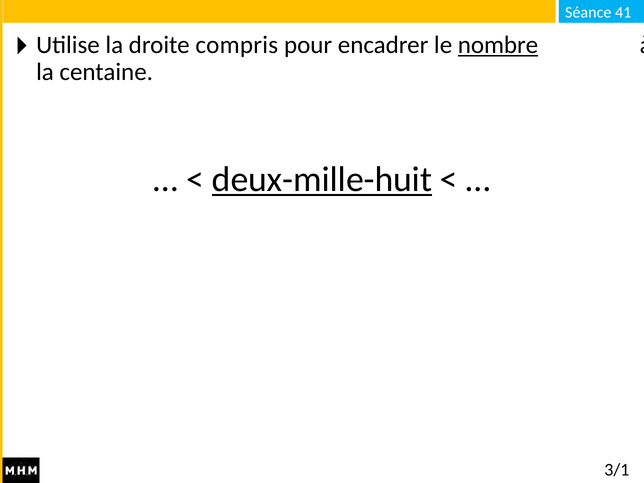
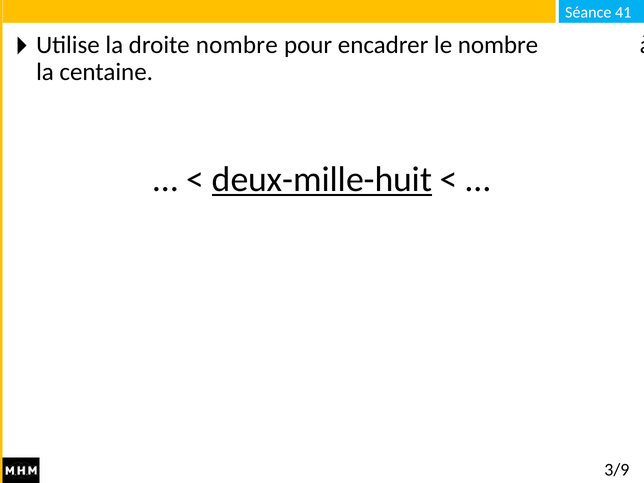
droite compris: compris -> nombre (237, 45)
nombre underline: present -> none (498, 45)
3/1: 3/1 -> 3/9 (617, 470)
